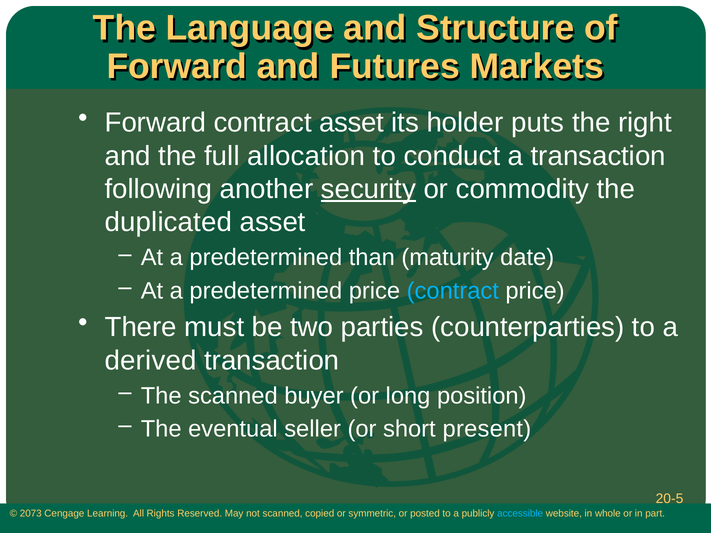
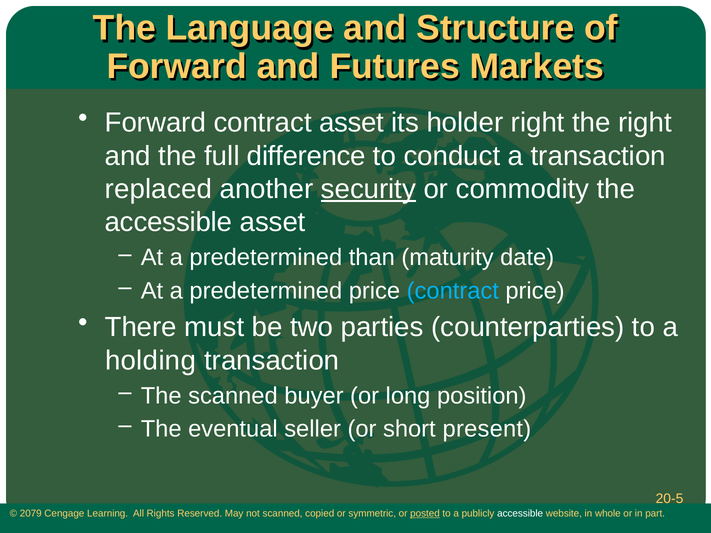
holder puts: puts -> right (538, 123)
allocation: allocation -> difference (306, 156)
following: following -> replaced (158, 189)
duplicated: duplicated -> accessible (168, 222)
derived: derived -> holding (151, 361)
2073: 2073 -> 2079 (31, 514)
posted underline: none -> present (425, 514)
accessible colour: light blue -> white (520, 514)
